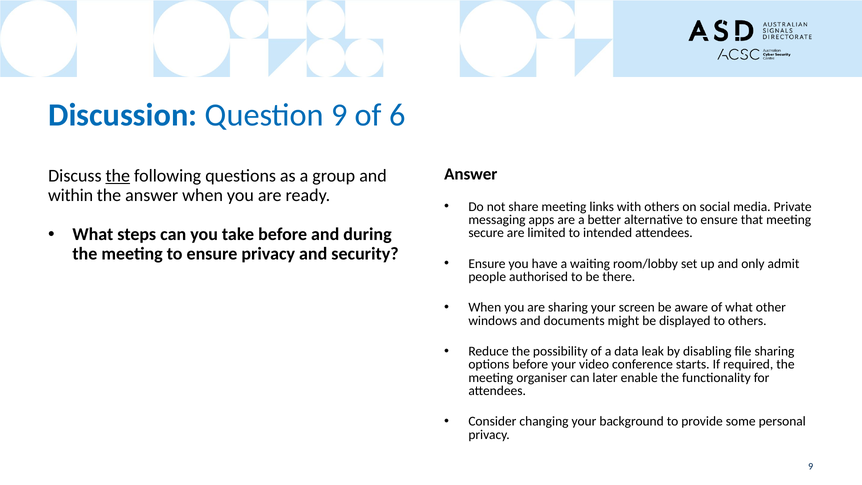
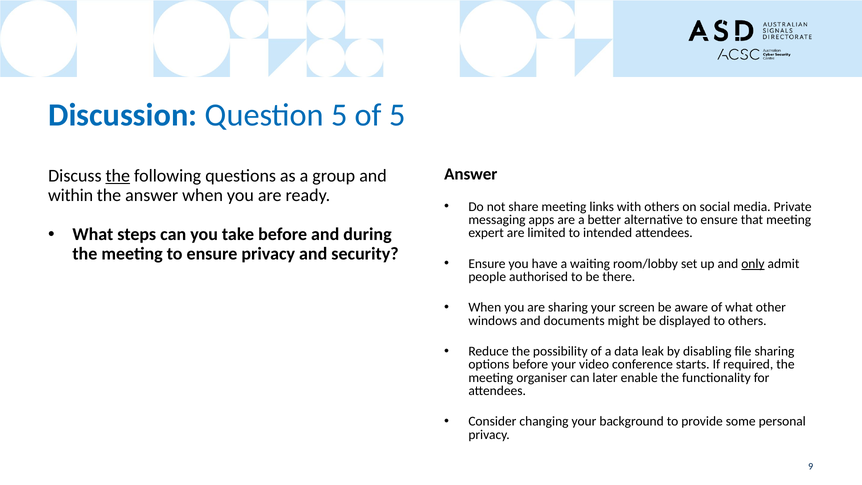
Question 9: 9 -> 5 (339, 115)
of 6: 6 -> 5 (397, 115)
secure: secure -> expert (486, 233)
only underline: none -> present (753, 264)
